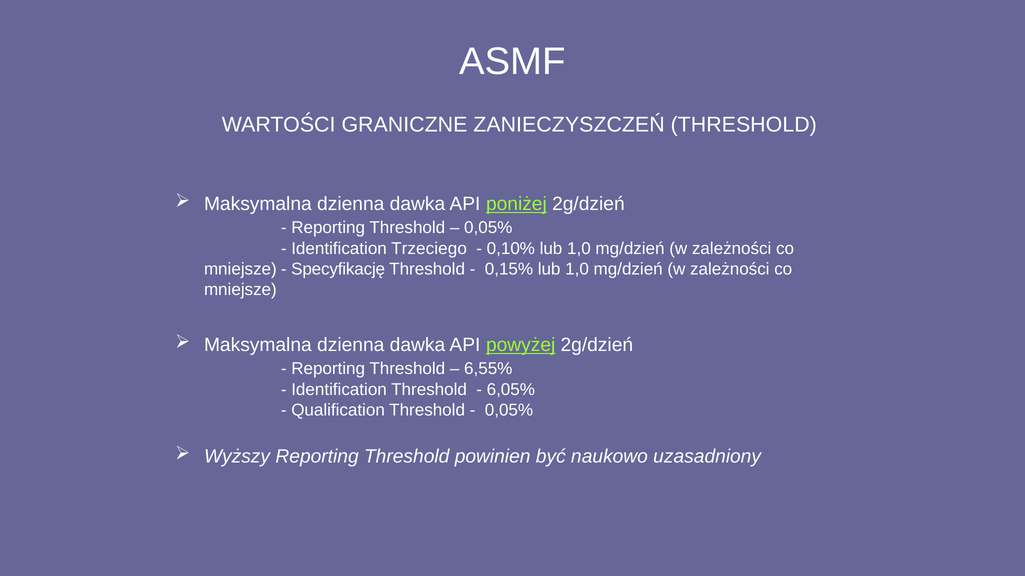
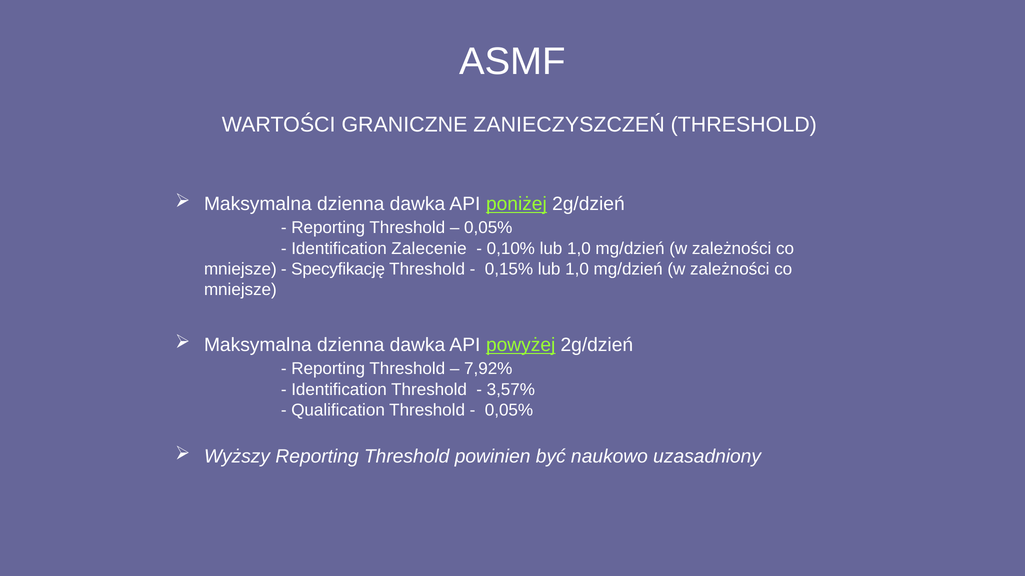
Trzeciego: Trzeciego -> Zalecenie (429, 249)
6,55%: 6,55% -> 7,92% (488, 369)
6,05%: 6,05% -> 3,57% (511, 390)
